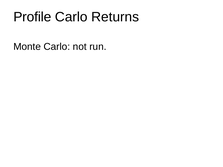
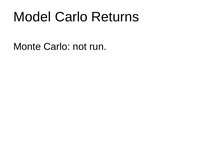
Profile: Profile -> Model (32, 17)
